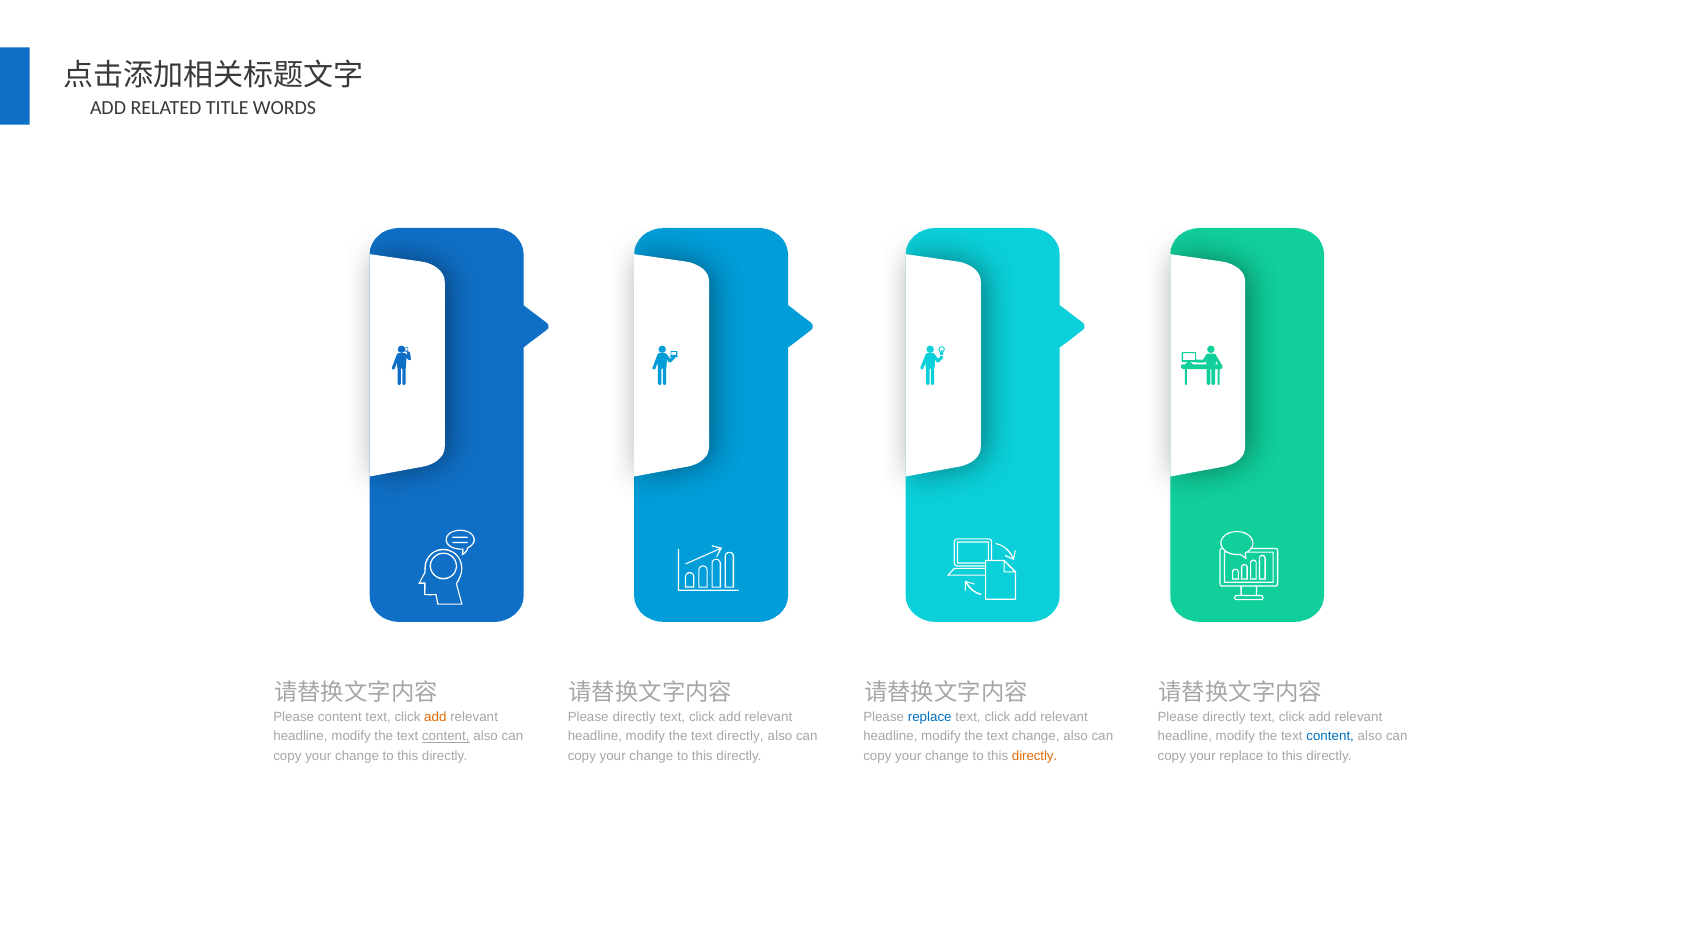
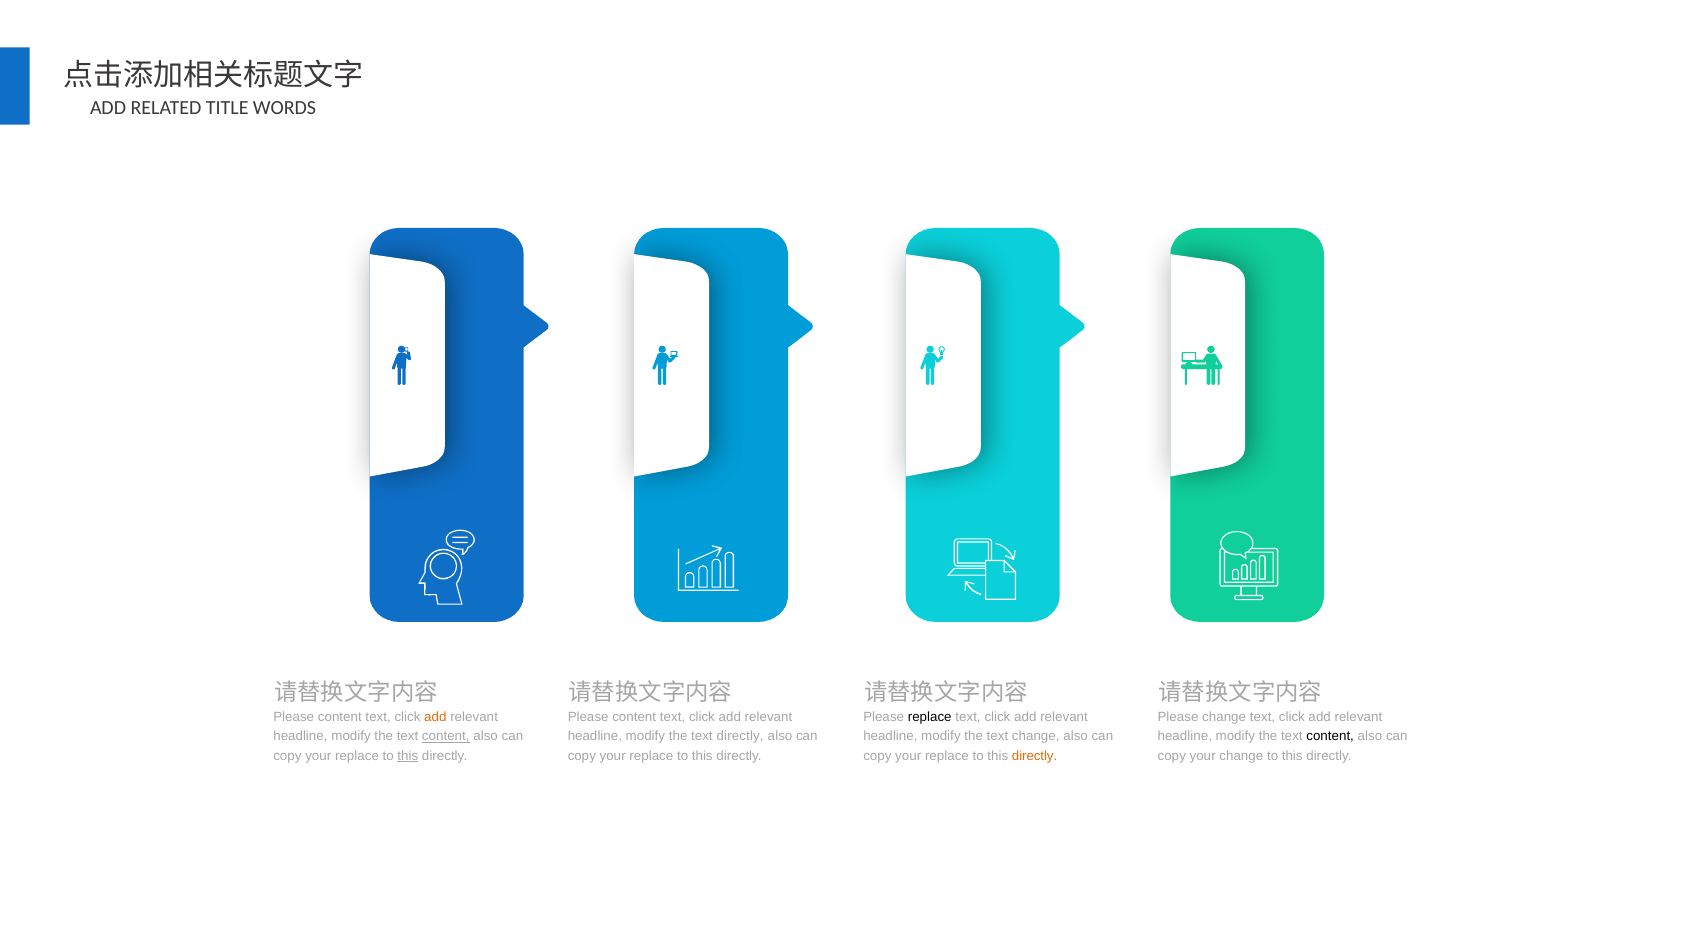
directly: directly -> content (634, 717)
replace colour: blue -> black (930, 717)
directly: directly -> change (1224, 717)
content colour: blue -> black (1330, 736)
change: change -> replace (357, 756)
this underline: none -> present (408, 756)
change: change -> replace (651, 756)
change: change -> replace (947, 756)
your replace: replace -> change (1241, 756)
